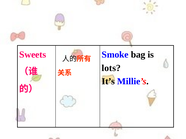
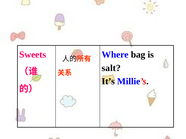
Smoke: Smoke -> Where (115, 55)
lots: lots -> salt (111, 68)
